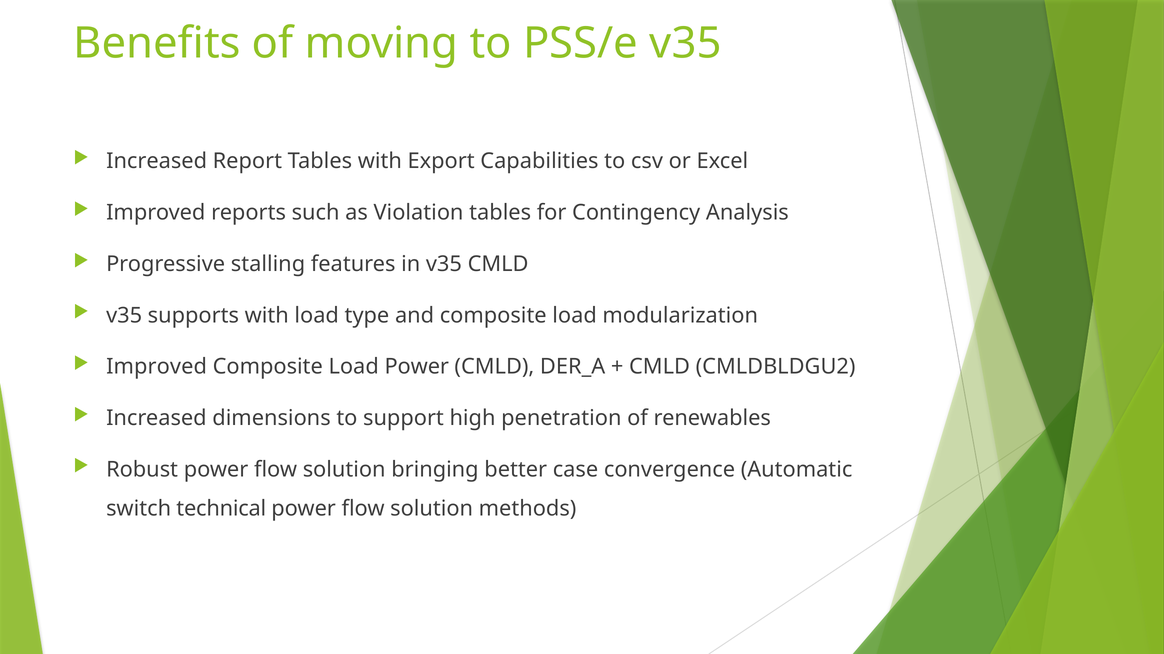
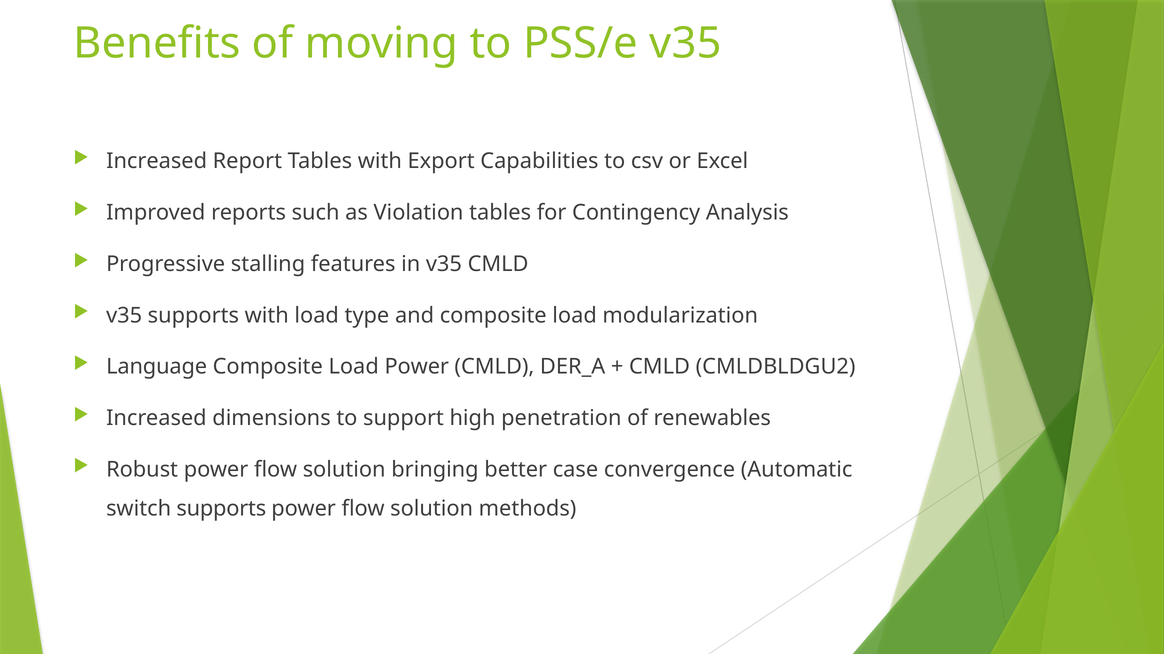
Improved: Improved -> Language (157, 367)
switch technical: technical -> supports (221, 509)
